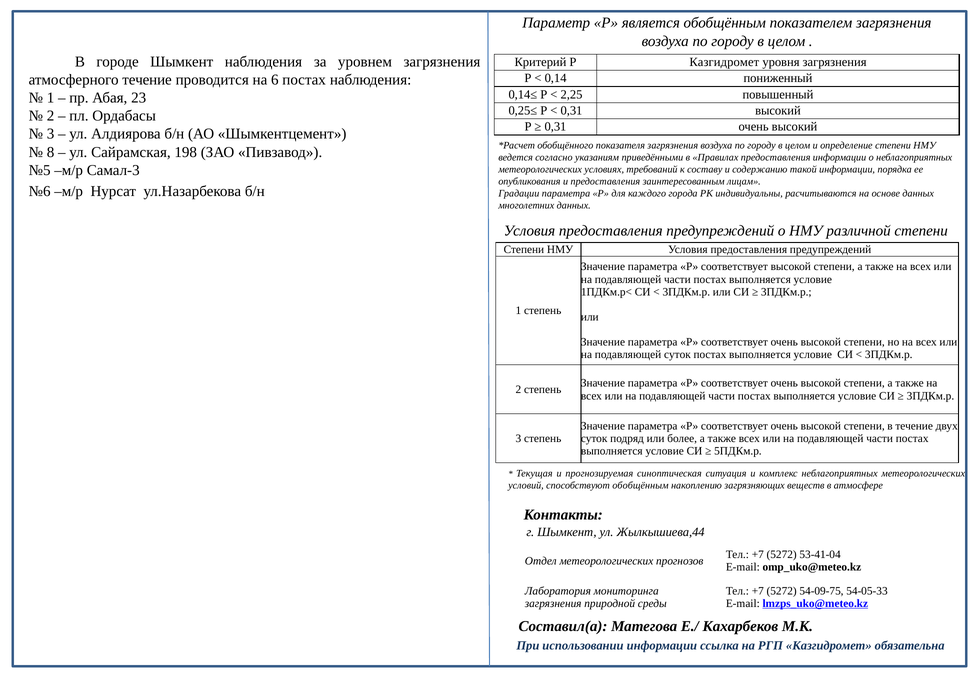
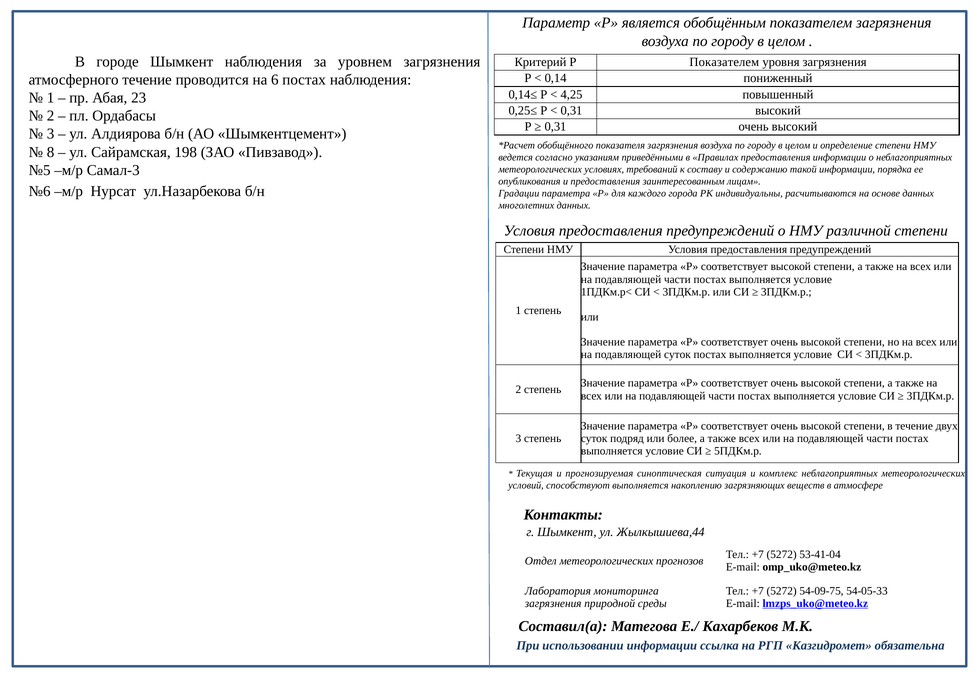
Р Казгидромет: Казгидромет -> Показателем (724, 62)
2,25: 2,25 -> 4,25 (572, 94)
способствуют обобщённым: обобщённым -> выполняется (640, 485)
